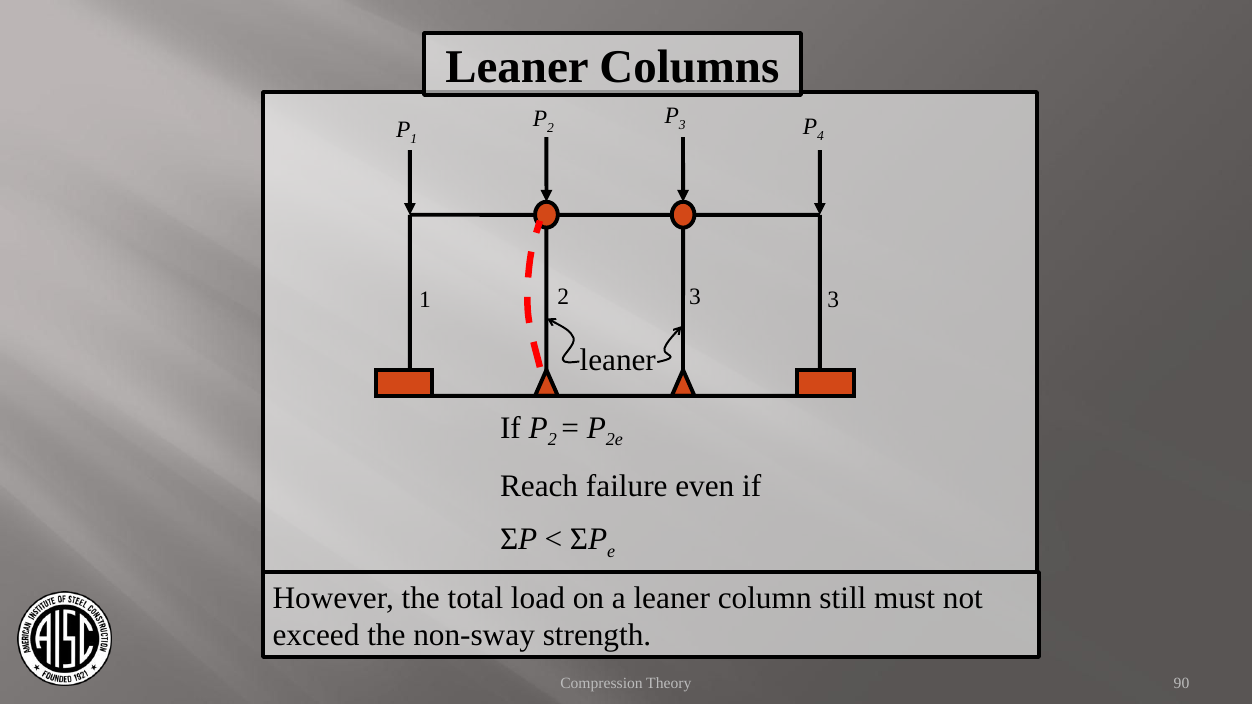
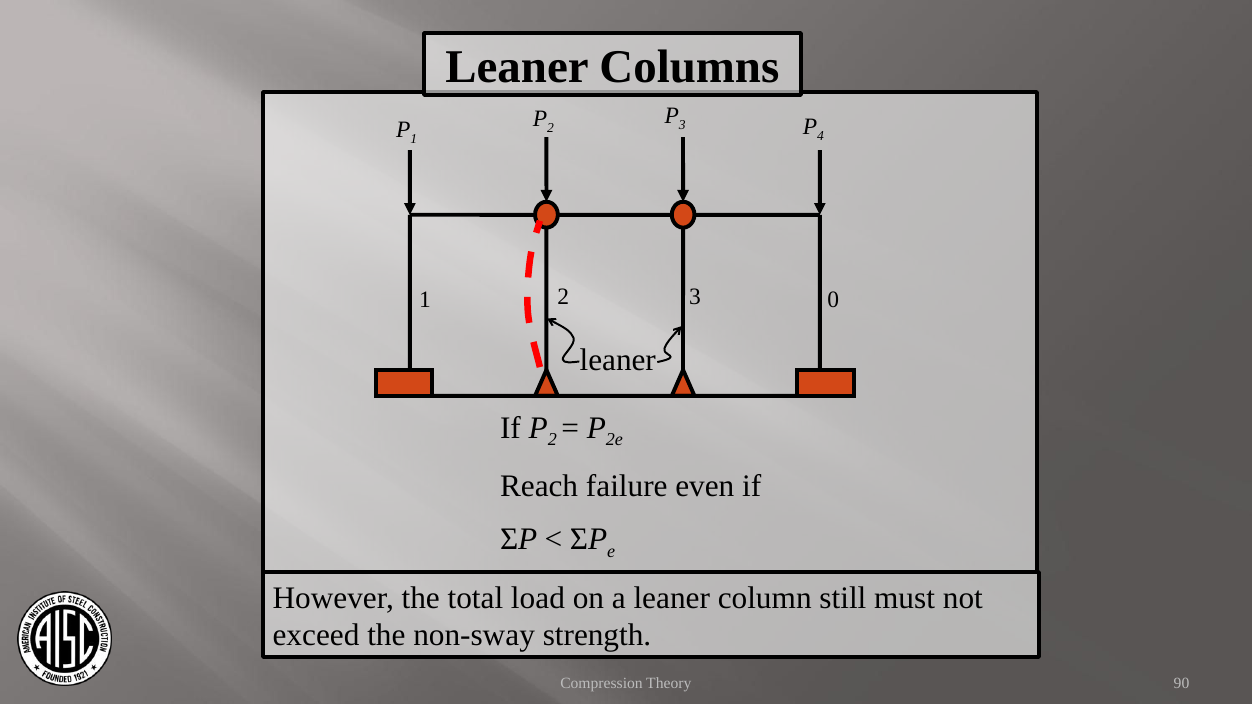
3 3: 3 -> 0 (833, 300)
